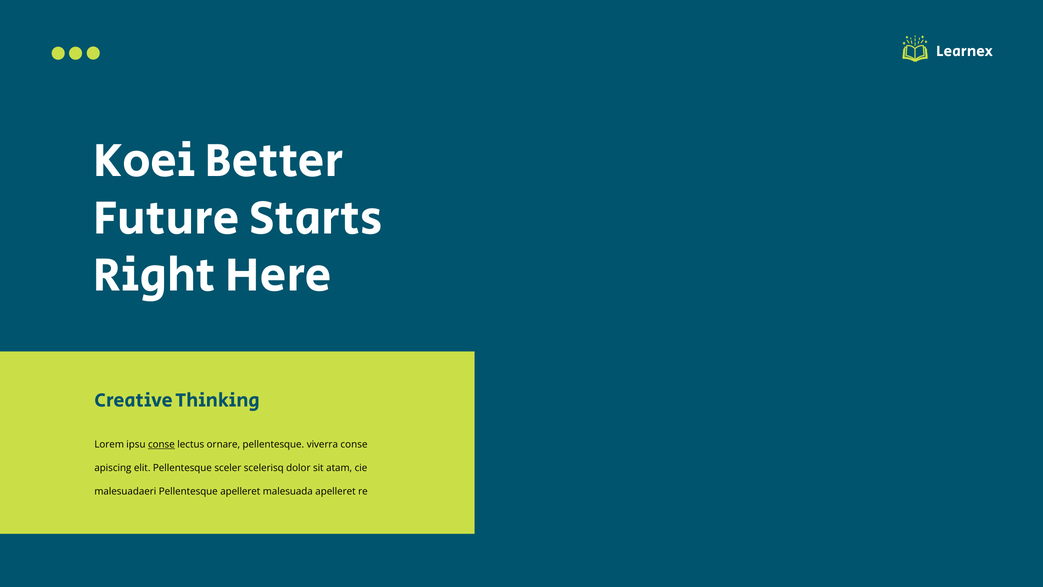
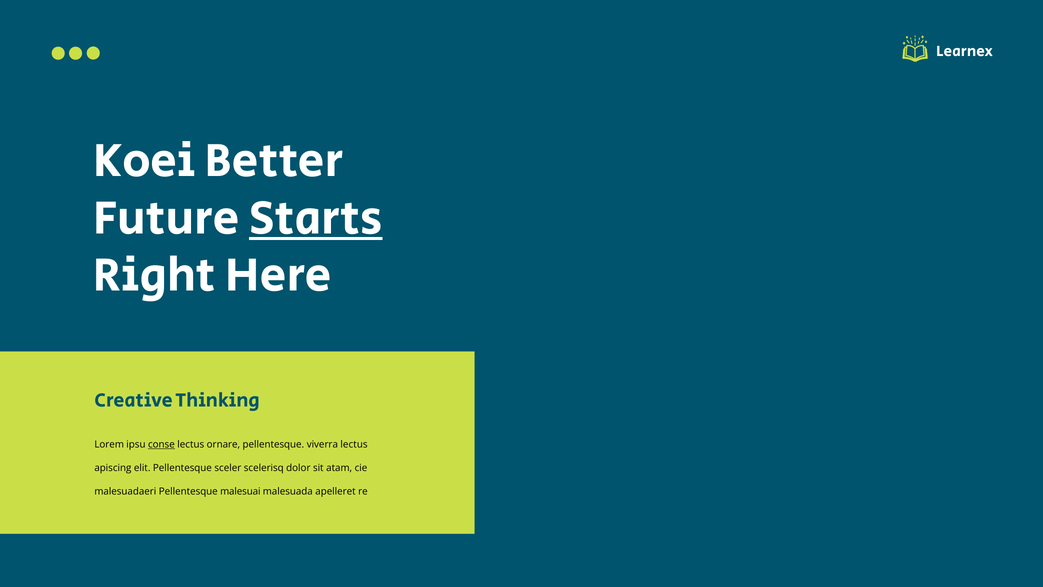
Starts underline: none -> present (316, 218)
viverra conse: conse -> lectus (354, 444)
Pellentesque apelleret: apelleret -> malesuai (240, 491)
